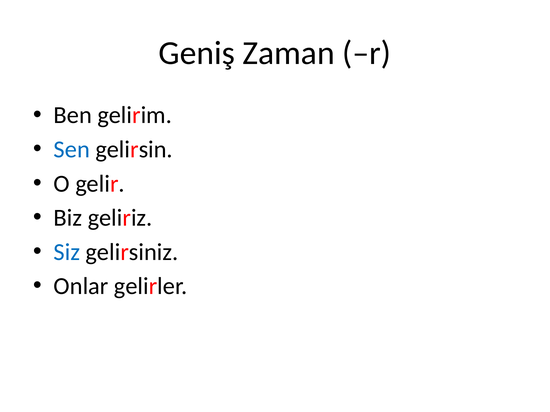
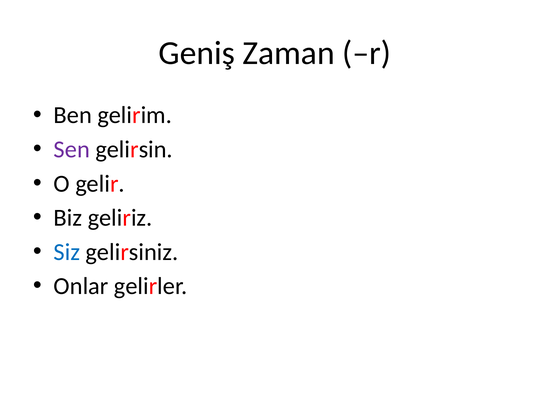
Sen colour: blue -> purple (72, 150)
